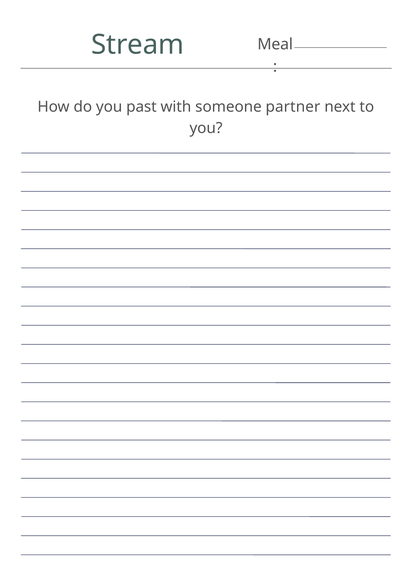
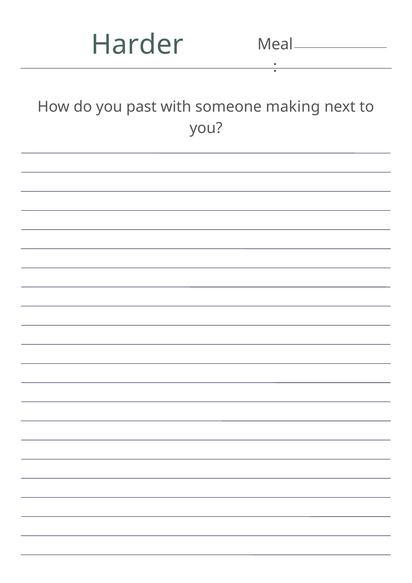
Stream: Stream -> Harder (137, 45)
partner: partner -> making (293, 107)
